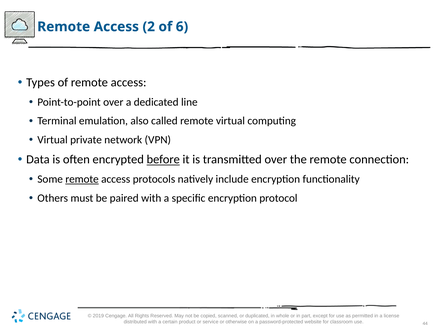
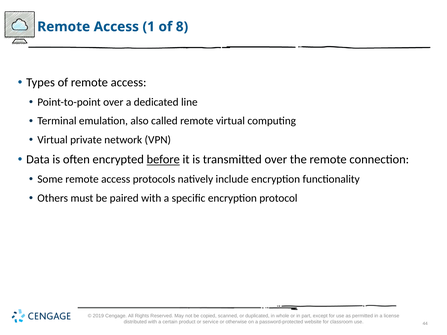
2: 2 -> 1 (149, 27)
6: 6 -> 8 (182, 27)
remote underline: present -> none (82, 179)
